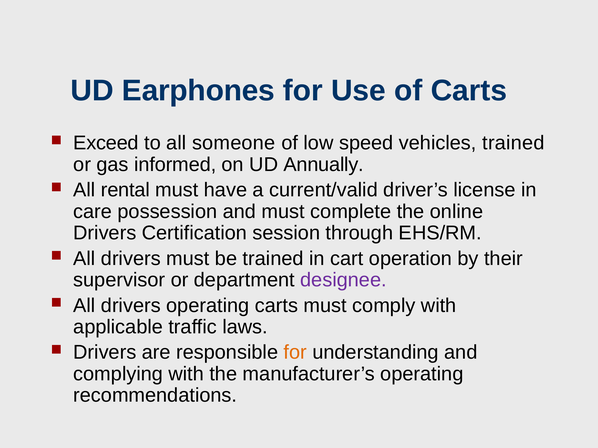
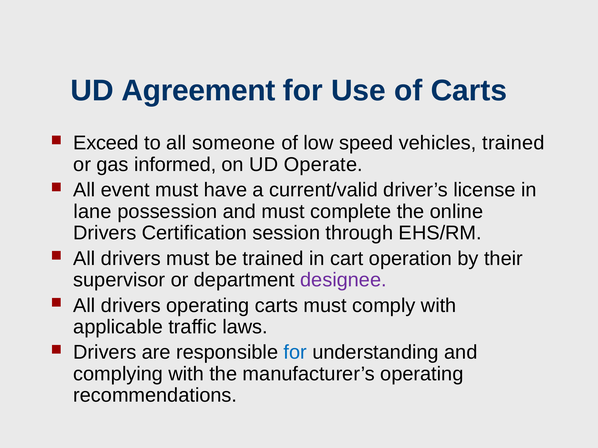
Earphones: Earphones -> Agreement (198, 91)
Annually: Annually -> Operate (323, 165)
rental: rental -> event (125, 190)
care: care -> lane (93, 212)
for colour: orange -> blue (295, 353)
